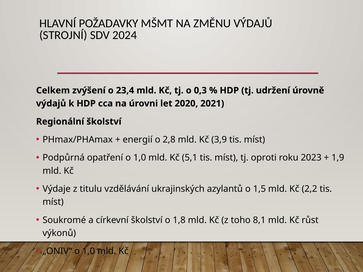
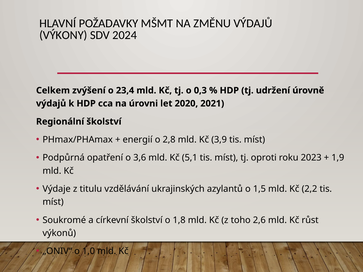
STROJNÍ: STROJNÍ -> VÝKONY (63, 35)
opatření o 1,0: 1,0 -> 3,6 (140, 158)
8,1: 8,1 -> 2,6 (259, 220)
